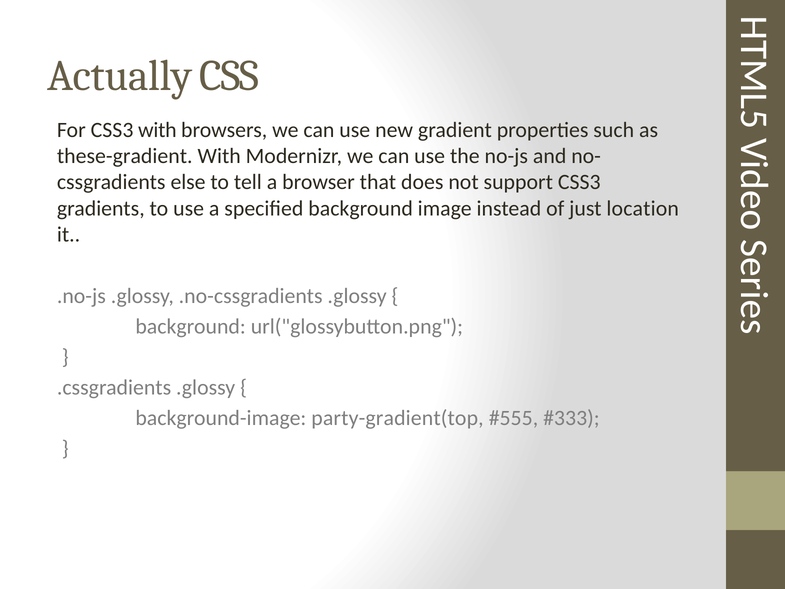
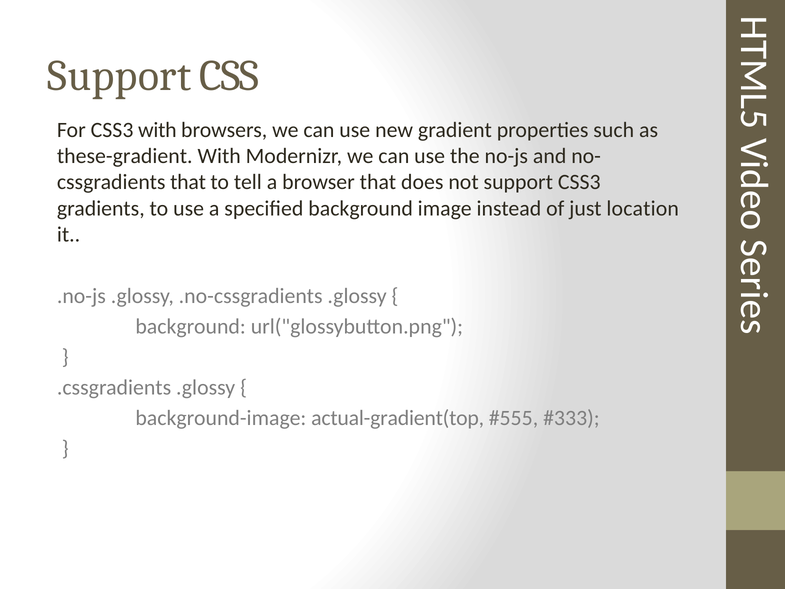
Actually: Actually -> Support (119, 76)
else: else -> that (188, 182)
party-gradient(top: party-gradient(top -> actual-gradient(top (398, 418)
